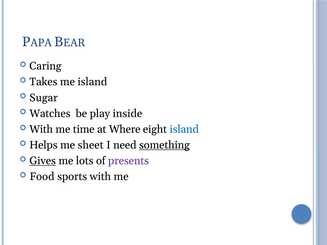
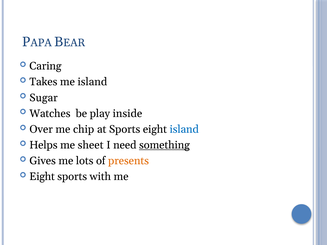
With: With -> Over (41, 129)
time: time -> chip (84, 129)
at Where: Where -> Sports (125, 129)
Gives underline: present -> none (43, 161)
presents colour: purple -> orange (129, 161)
Food: Food -> Eight (42, 177)
